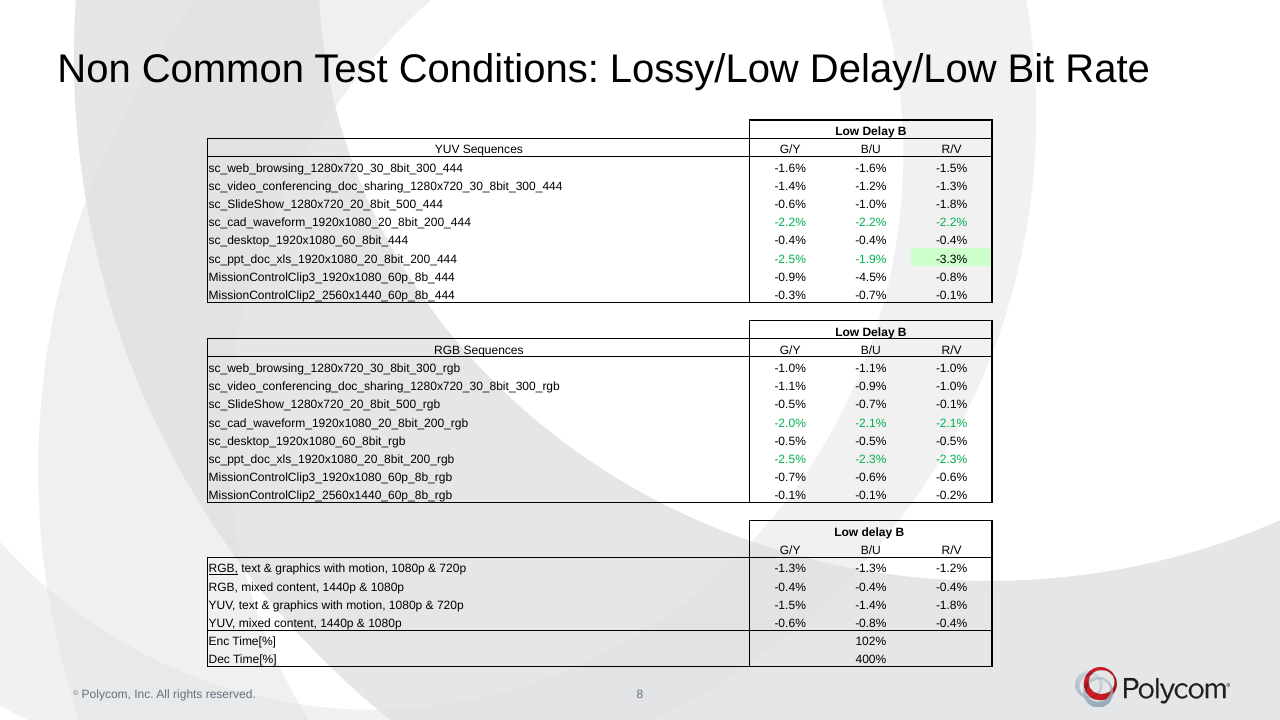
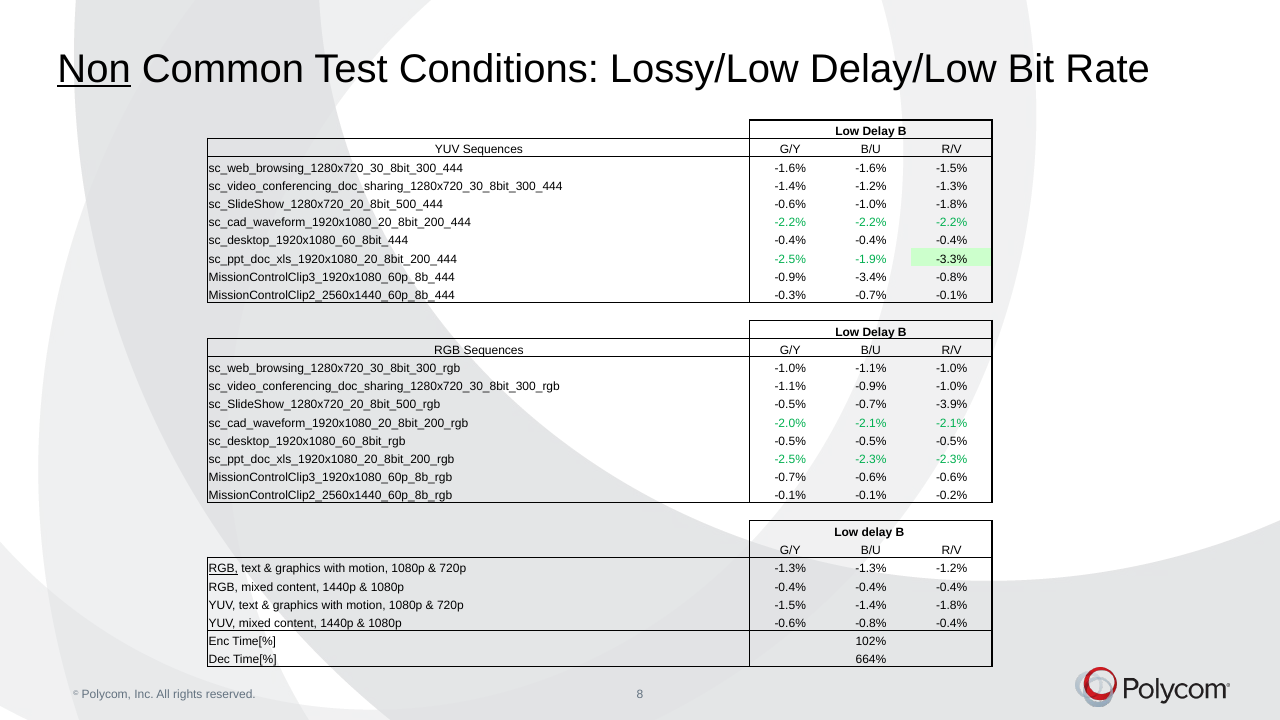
Non underline: none -> present (94, 69)
-4.5%: -4.5% -> -3.4% (871, 277)
-0.5% -0.7% -0.1%: -0.1% -> -3.9% (952, 405)
400%: 400% -> 664% (871, 660)
